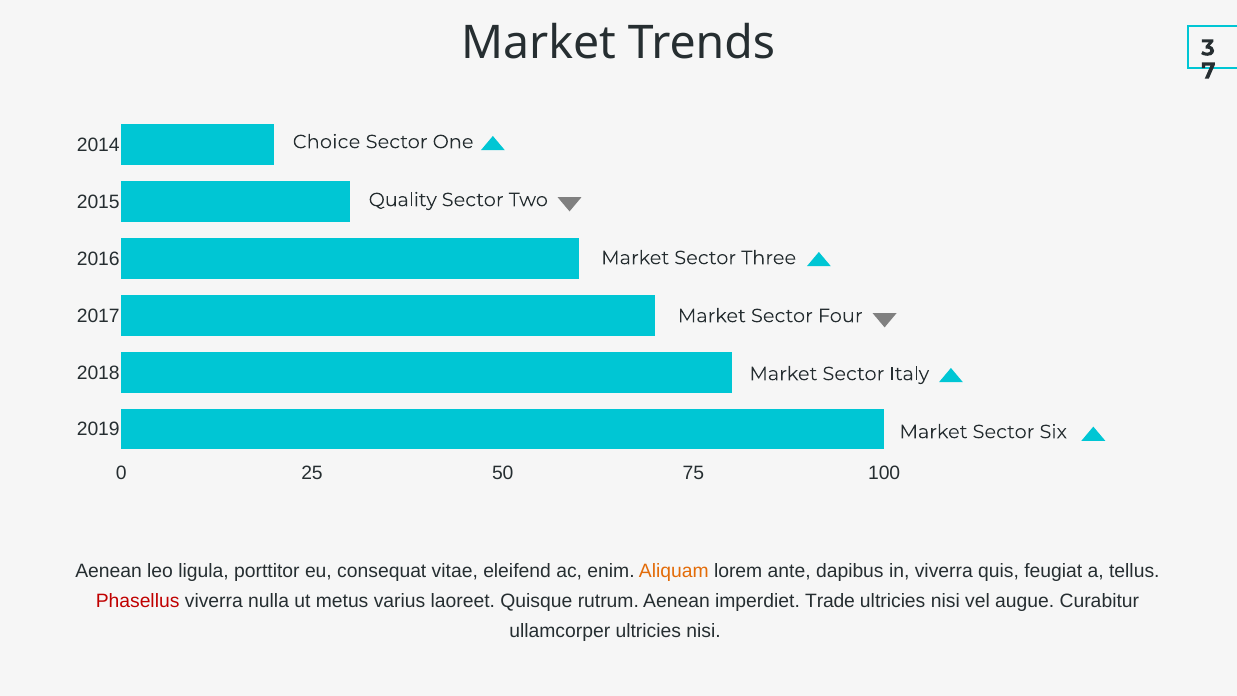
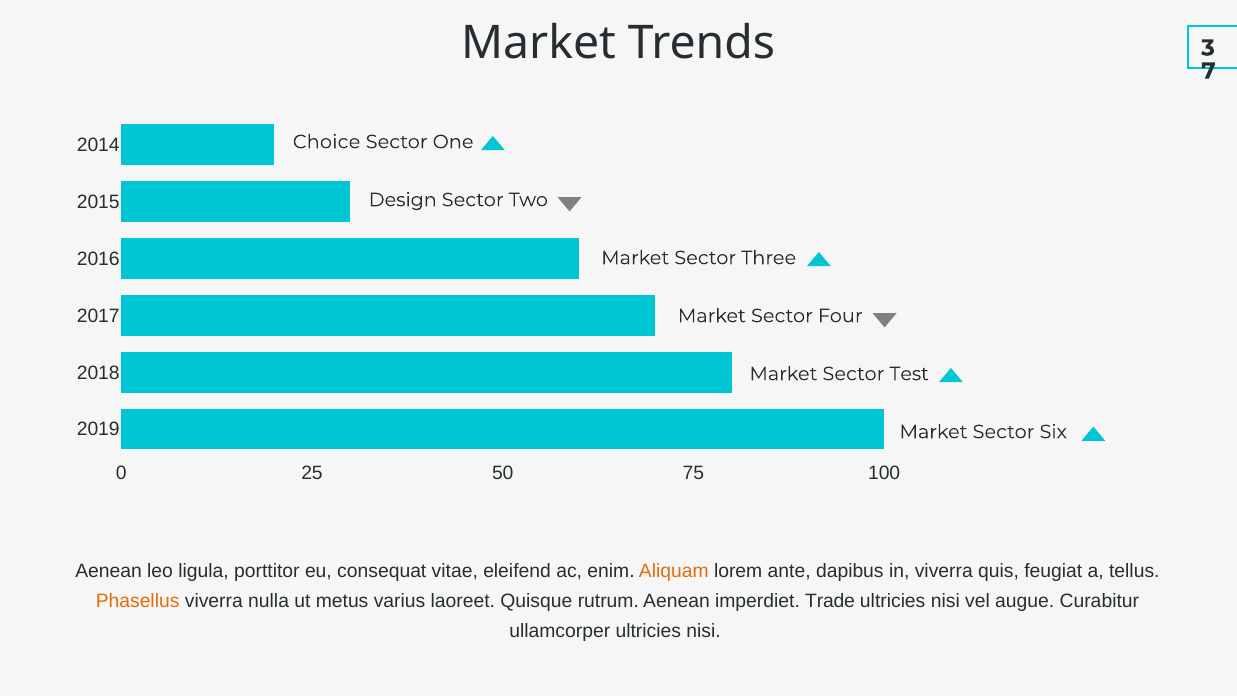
Quality: Quality -> Design (403, 200)
Italy: Italy -> Test (909, 374)
Phasellus colour: red -> orange (138, 601)
